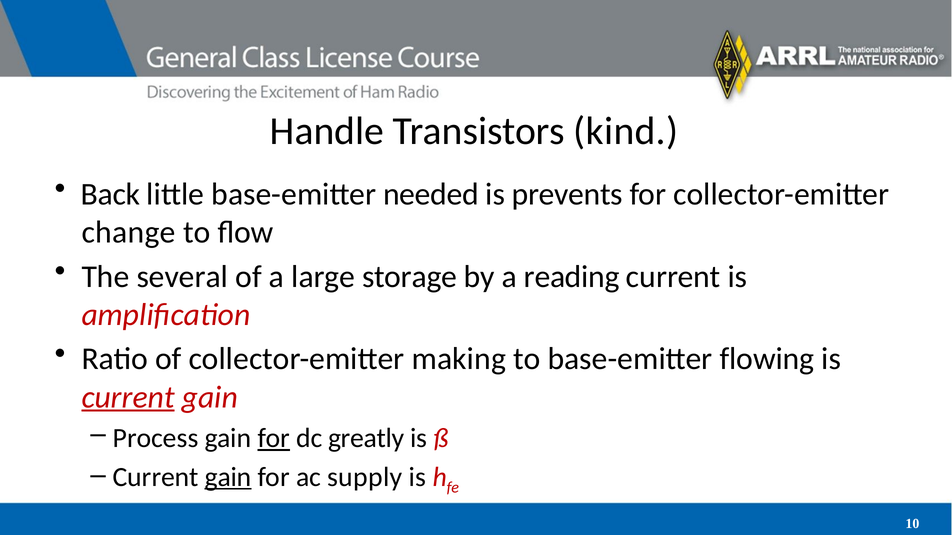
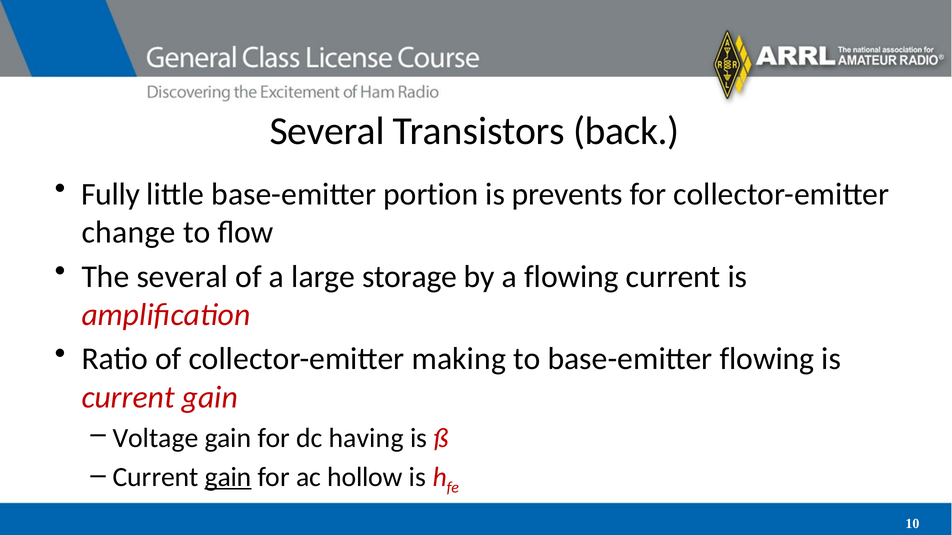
Handle: Handle -> Several (327, 131)
kind: kind -> back (626, 131)
Back: Back -> Fully (111, 194)
needed: needed -> portion (431, 194)
a reading: reading -> flowing (572, 277)
current underline: present -> none (128, 397)
Process: Process -> Voltage (156, 438)
for underline: present -> none (274, 438)
greatly: greatly -> having (366, 438)
supply: supply -> hollow (365, 477)
